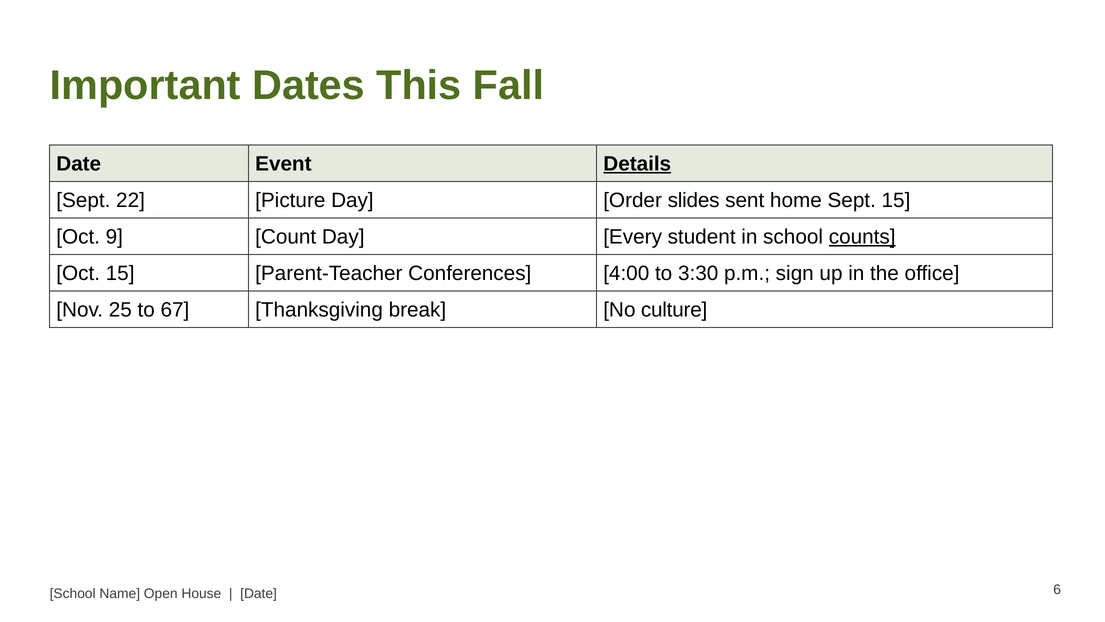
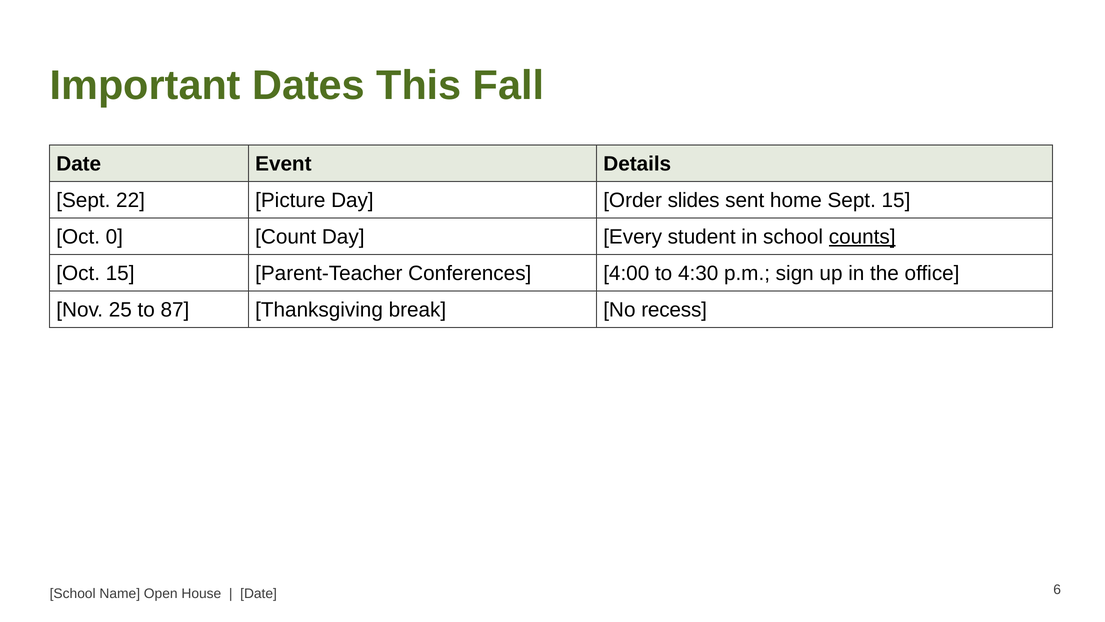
Details underline: present -> none (637, 164)
9: 9 -> 0 (114, 237)
3:30: 3:30 -> 4:30 (698, 273)
67: 67 -> 87 (175, 310)
culture: culture -> recess (674, 310)
